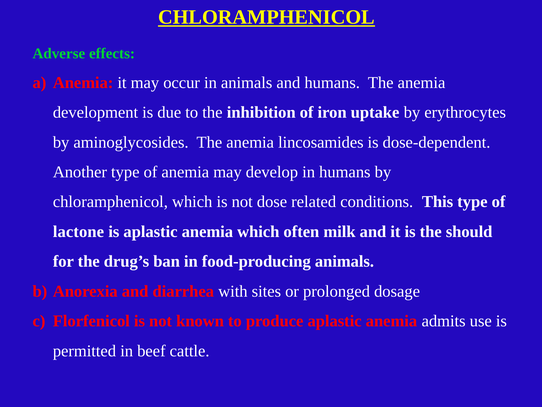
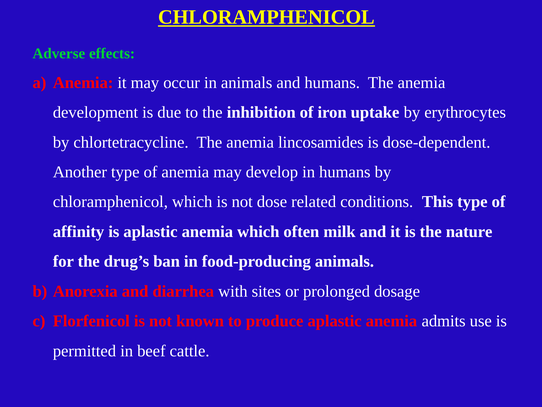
aminoglycosides: aminoglycosides -> chlortetracycline (131, 142)
lactone: lactone -> affinity (79, 231)
should: should -> nature (469, 231)
